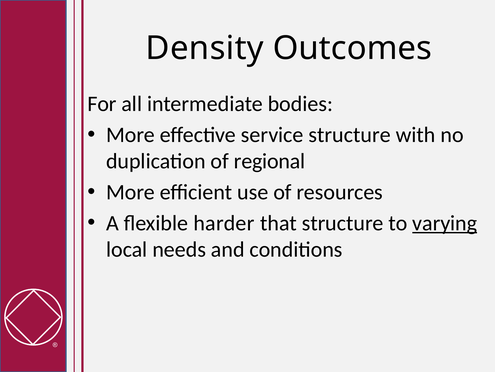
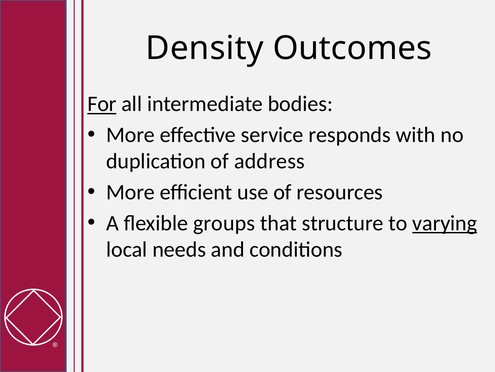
For underline: none -> present (102, 104)
service structure: structure -> responds (350, 135)
regional: regional -> address (269, 161)
harder: harder -> groups (224, 223)
